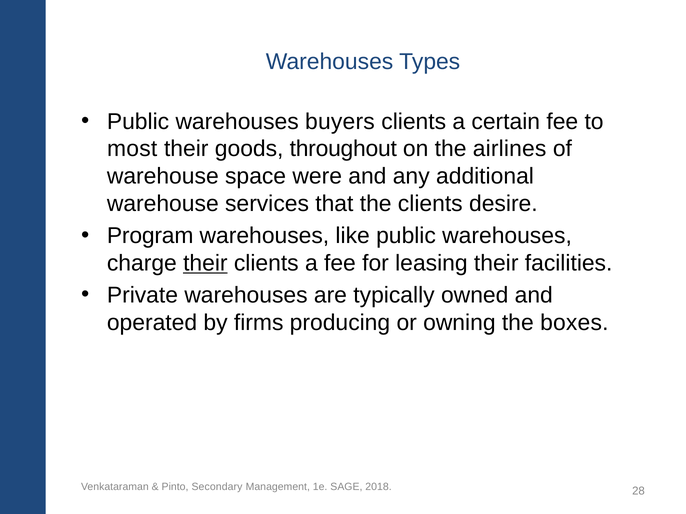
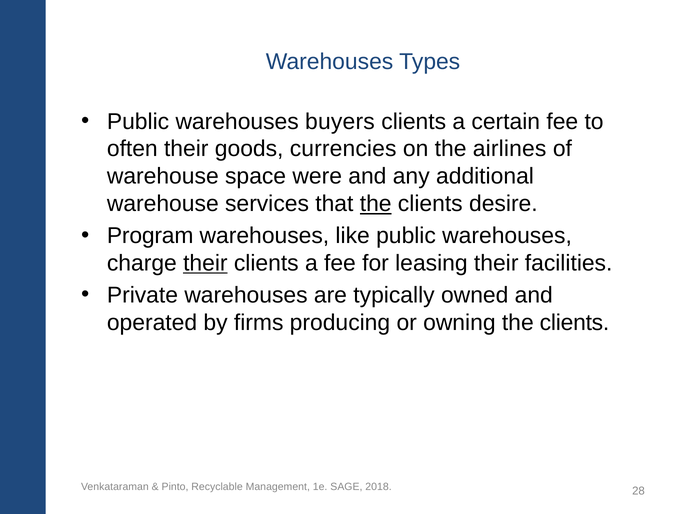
most: most -> often (132, 149)
throughout: throughout -> currencies (343, 149)
the underline: none -> present (376, 204)
owning the boxes: boxes -> clients (575, 323)
Secondary: Secondary -> Recyclable (217, 487)
